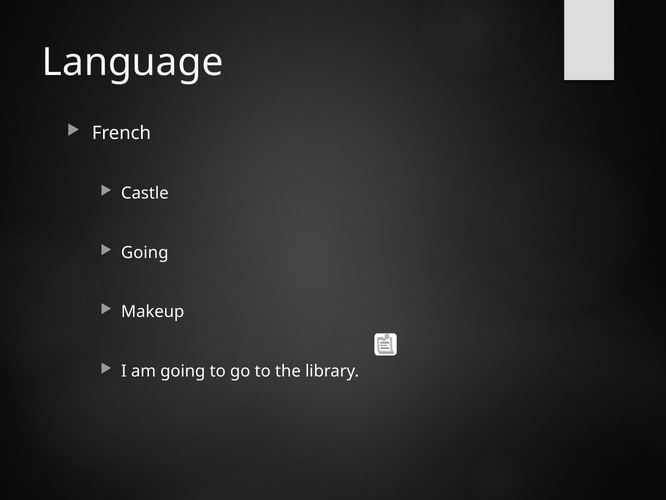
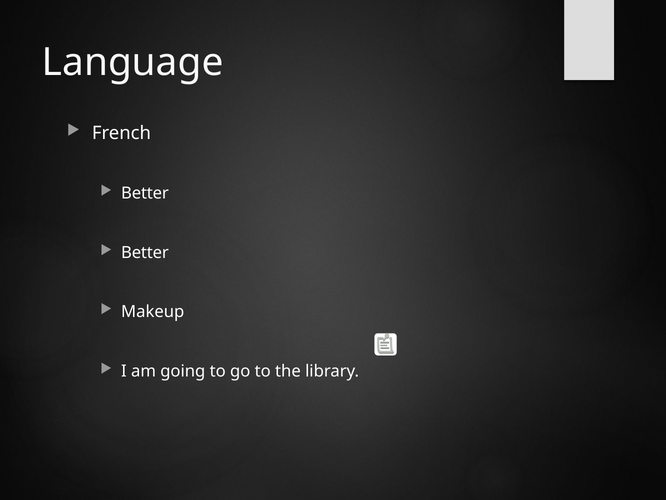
Castle: Castle -> Better (145, 193)
Going: Going -> Better (145, 252)
